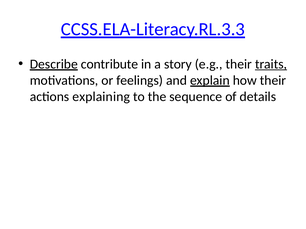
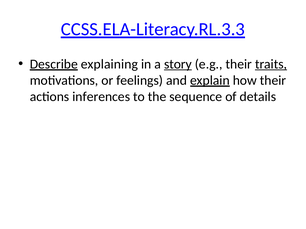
contribute: contribute -> explaining (109, 64)
story underline: none -> present (178, 64)
explaining: explaining -> inferences (101, 97)
